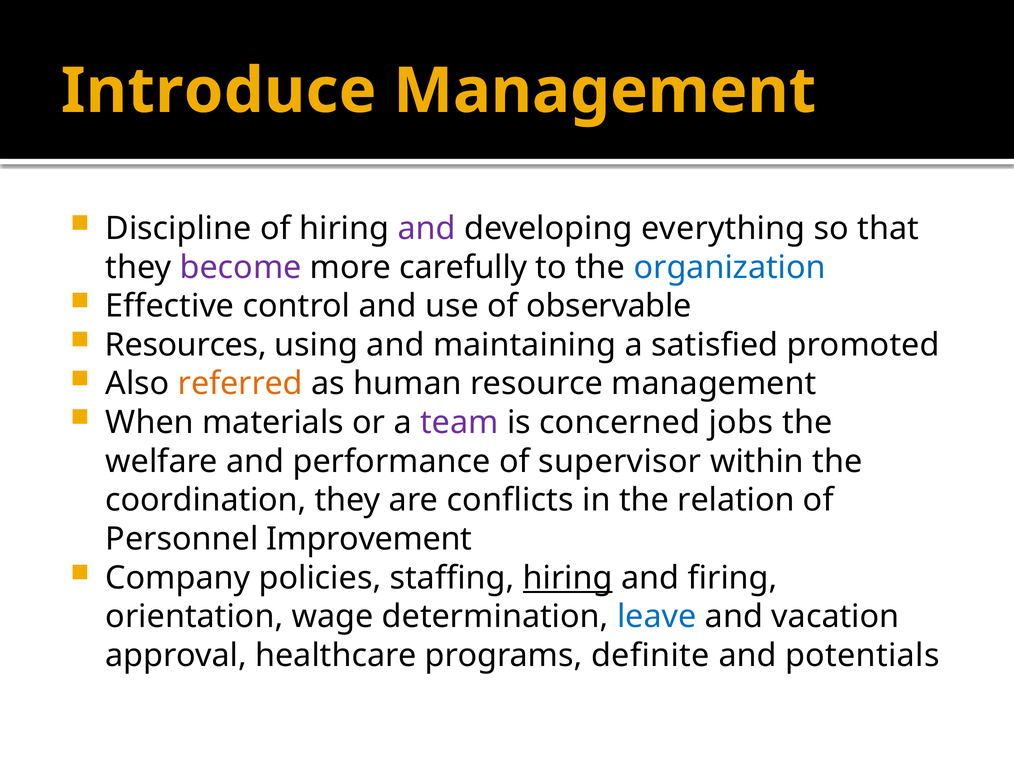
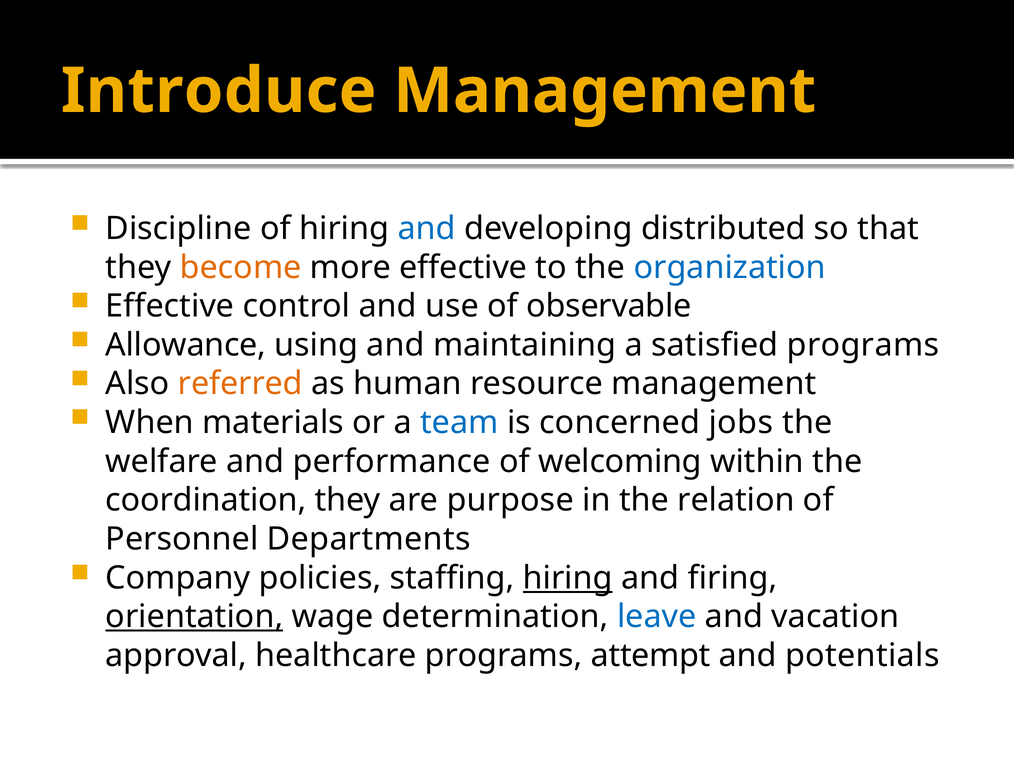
and colour: purple -> blue (427, 229)
everything: everything -> distributed (723, 229)
become colour: purple -> orange (241, 268)
more carefully: carefully -> effective (463, 268)
Resources: Resources -> Allowance (186, 345)
satisfied promoted: promoted -> programs (863, 345)
team colour: purple -> blue (459, 423)
supervisor: supervisor -> welcoming (620, 462)
conflicts: conflicts -> purpose (510, 501)
Improvement: Improvement -> Departments (369, 539)
orientation underline: none -> present (194, 617)
definite: definite -> attempt (651, 656)
